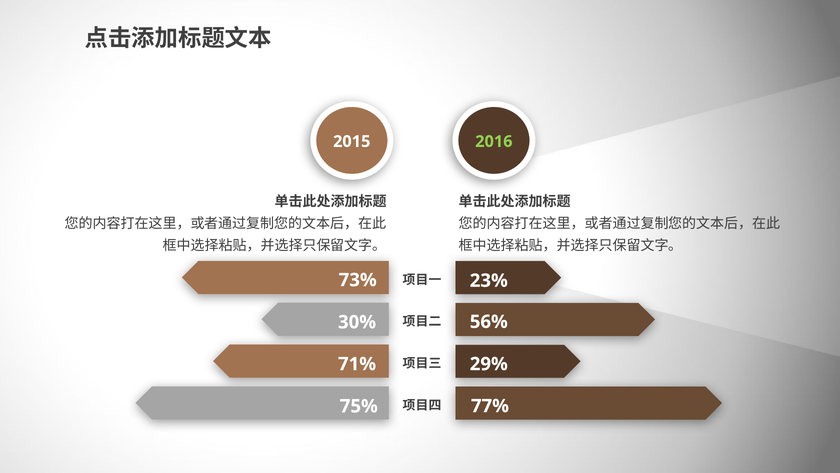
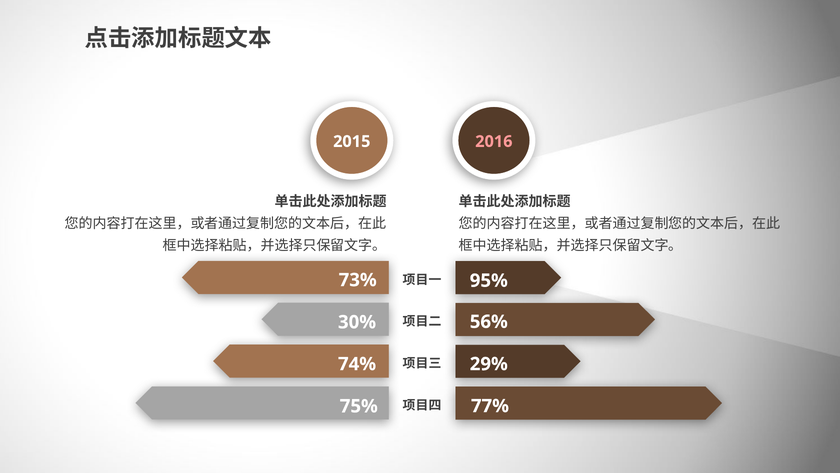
2016 colour: light green -> pink (494, 141)
23%: 23% -> 95% (489, 280)
71%: 71% -> 74% (357, 364)
